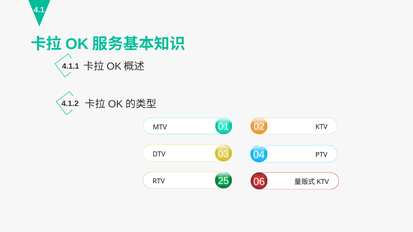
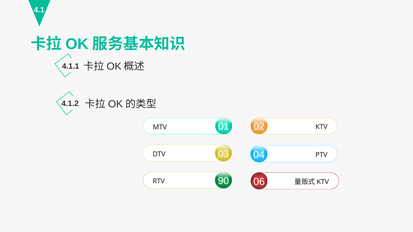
25: 25 -> 90 (223, 181)
